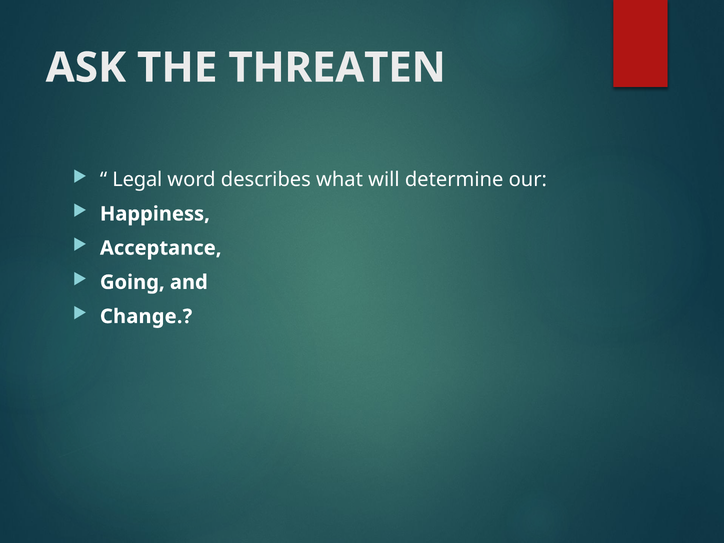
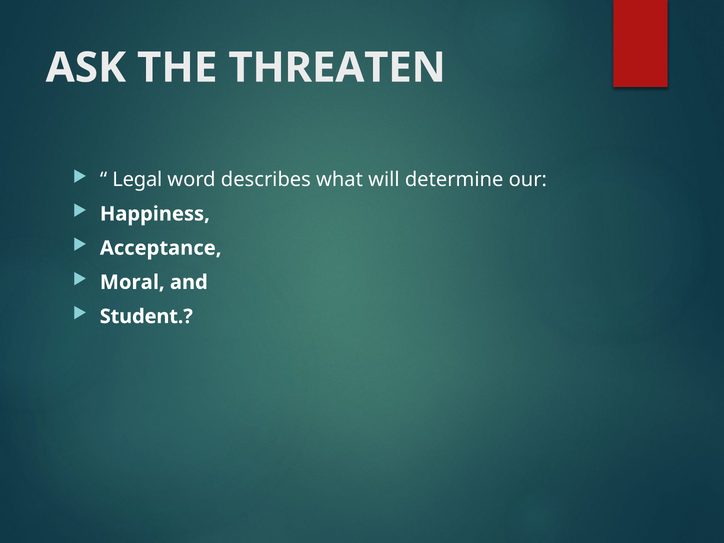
Going: Going -> Moral (132, 282)
Change: Change -> Student (146, 316)
